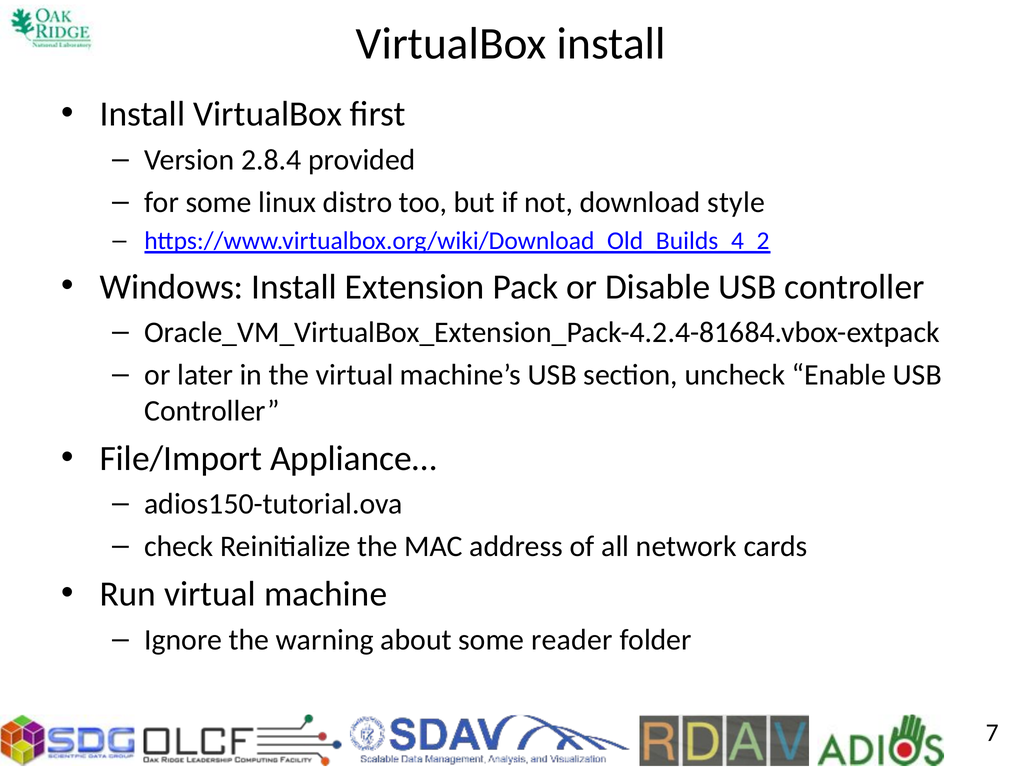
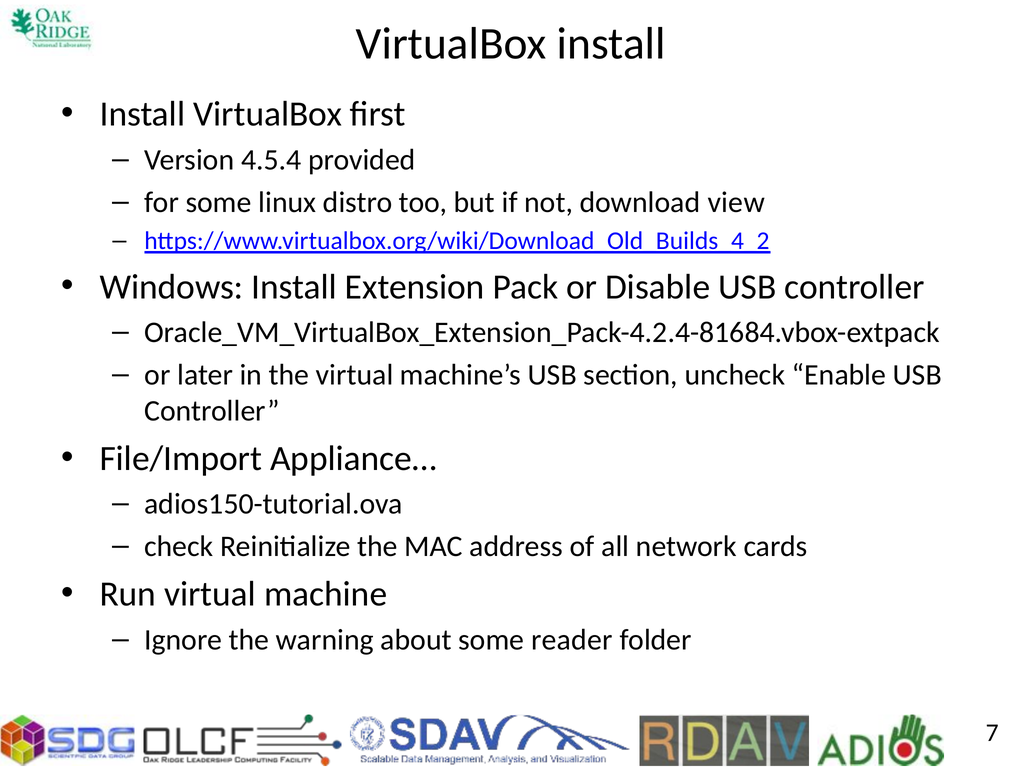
2.8.4: 2.8.4 -> 4.5.4 (271, 160)
style: style -> view (736, 202)
